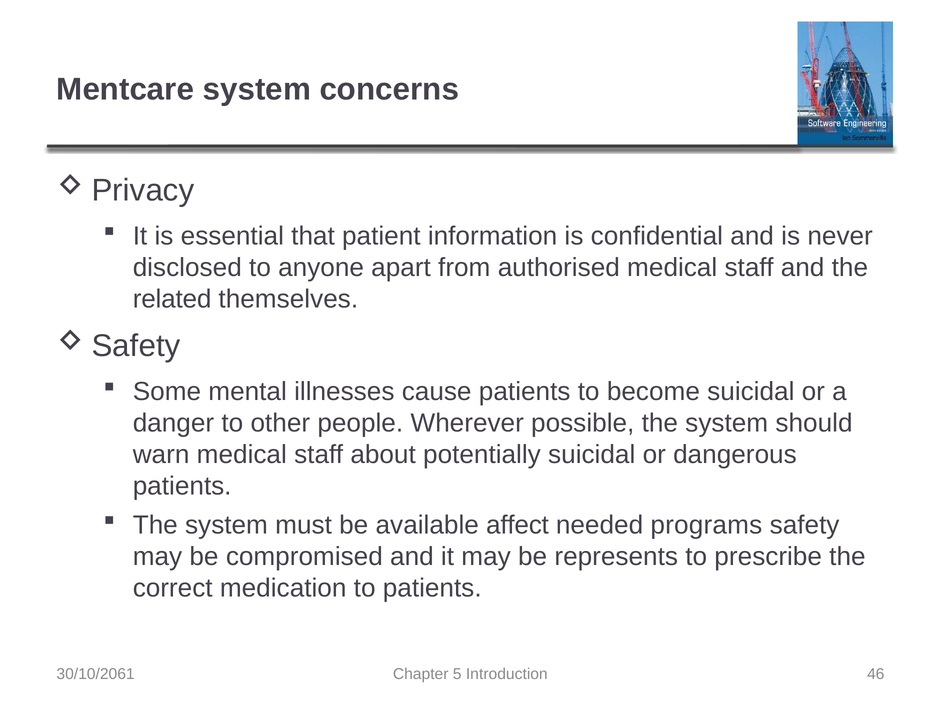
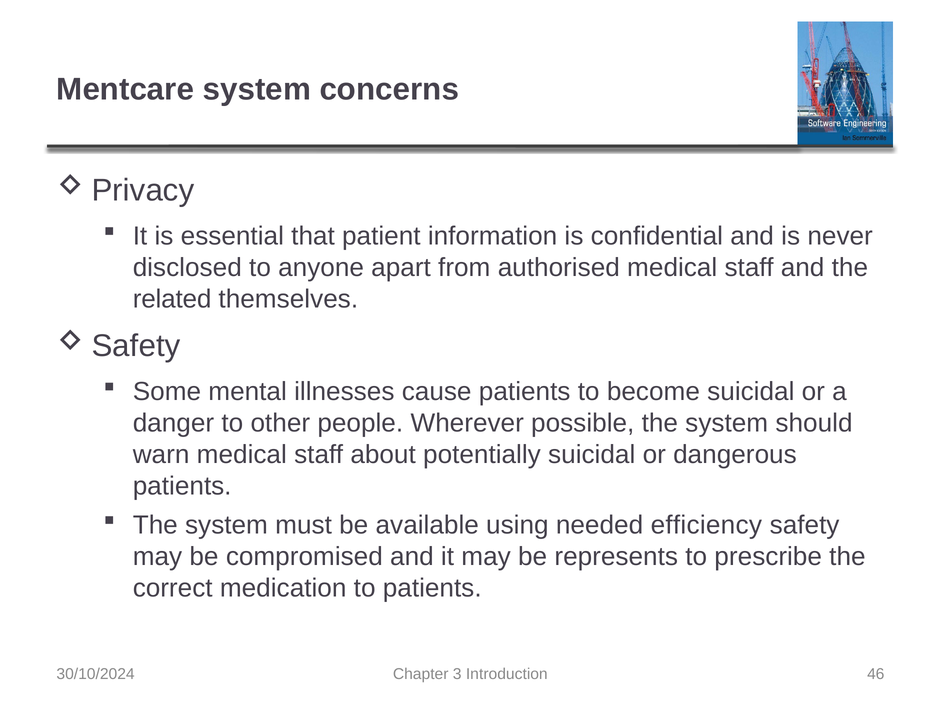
affect: affect -> using (517, 525)
programs: programs -> efficiency (706, 525)
30/10/2061: 30/10/2061 -> 30/10/2024 (96, 674)
5: 5 -> 3 (457, 674)
